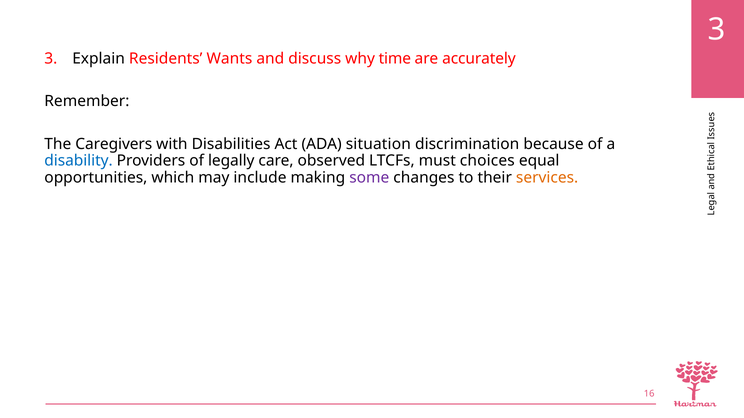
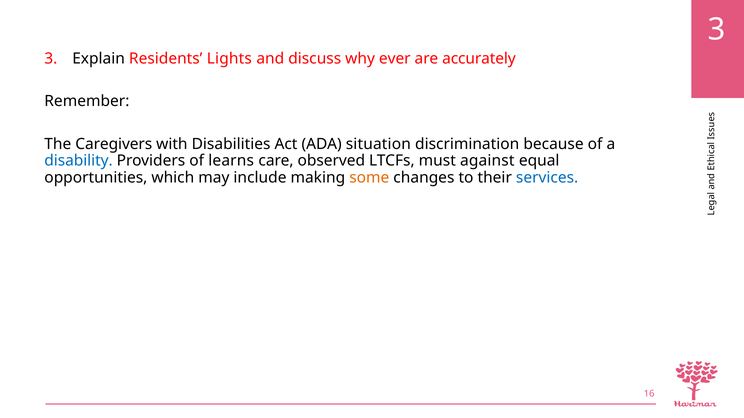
Wants: Wants -> Lights (229, 59)
time: time -> ever (395, 59)
legally: legally -> learns (231, 161)
choices: choices -> against (487, 161)
some colour: purple -> orange (369, 178)
services colour: orange -> blue (547, 178)
